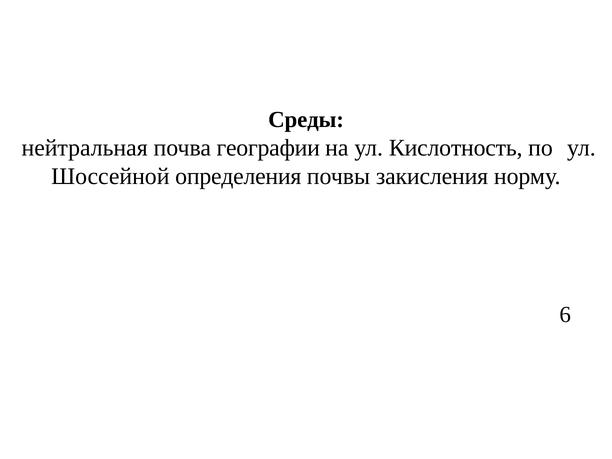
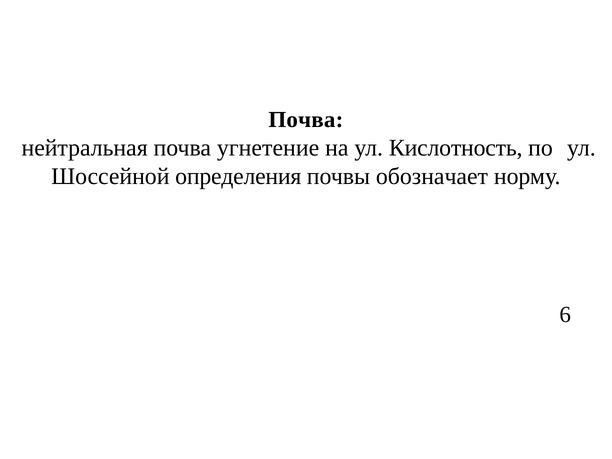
Среды: Среды -> Почва (306, 120)
географии: географии -> угнетение (268, 148)
закисления: закисления -> обозначает (432, 176)
